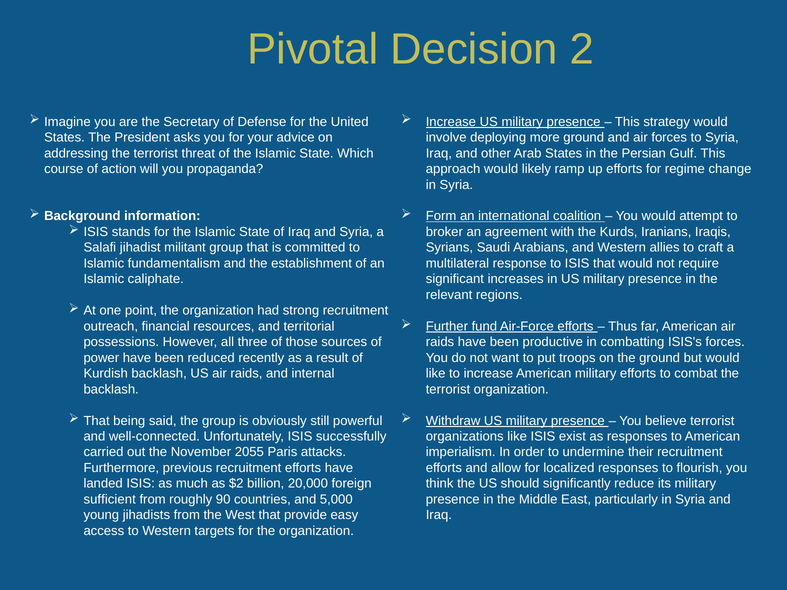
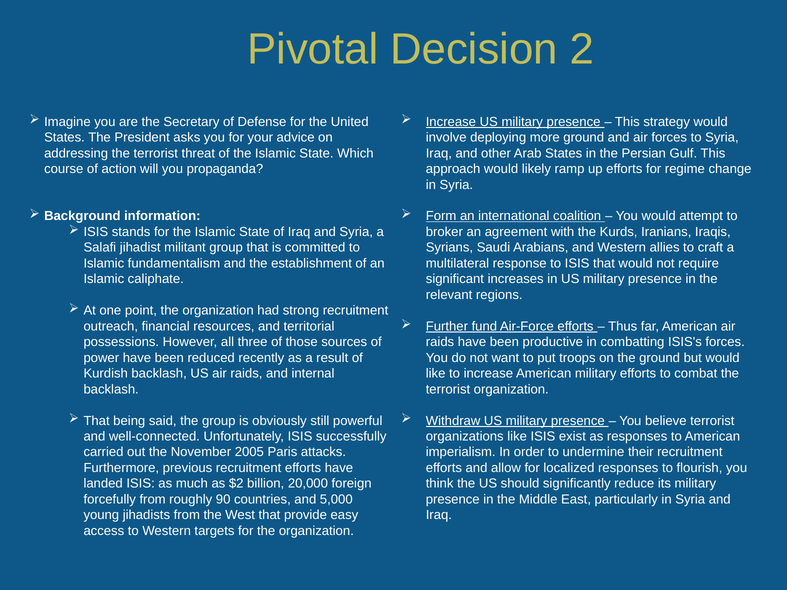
2055: 2055 -> 2005 (249, 452)
sufficient: sufficient -> forcefully (110, 500)
